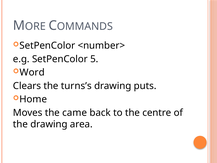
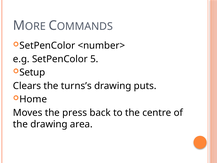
Word: Word -> Setup (32, 72)
came: came -> press (75, 112)
